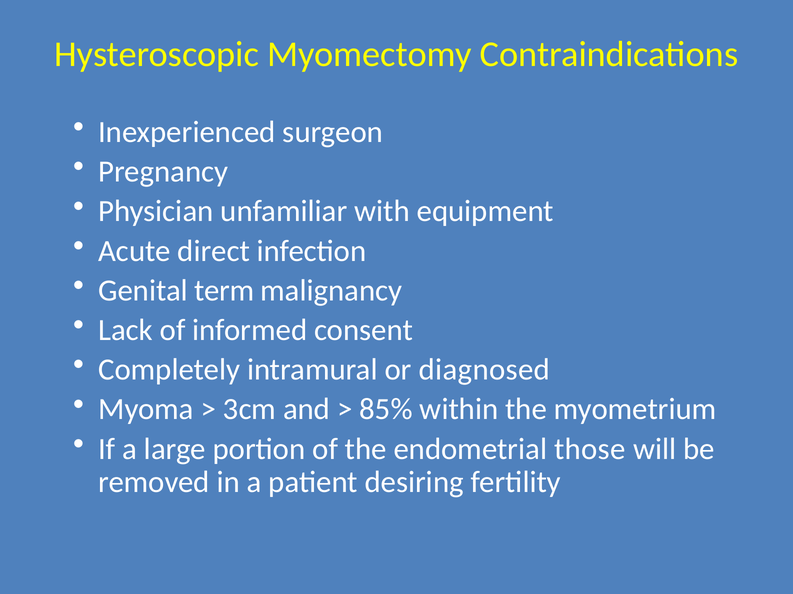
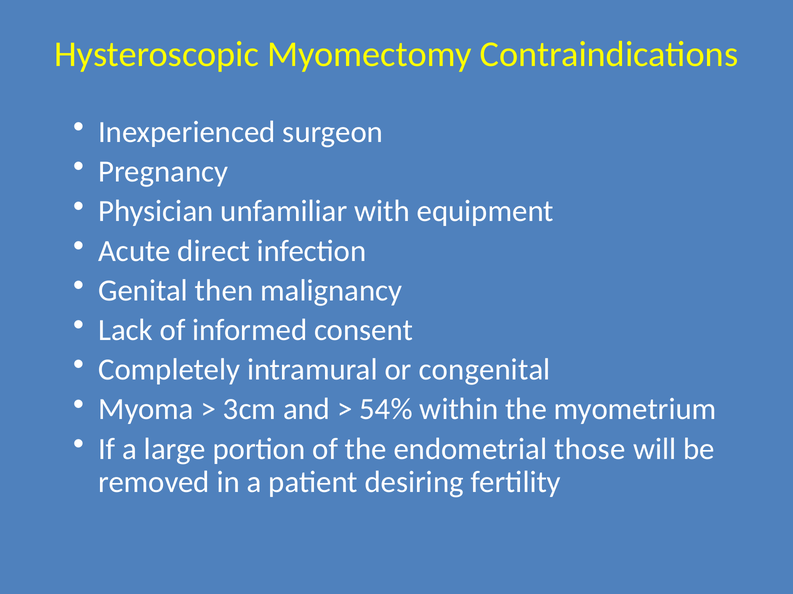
term: term -> then (224, 291)
diagnosed: diagnosed -> congenital (485, 370)
85%: 85% -> 54% (386, 410)
